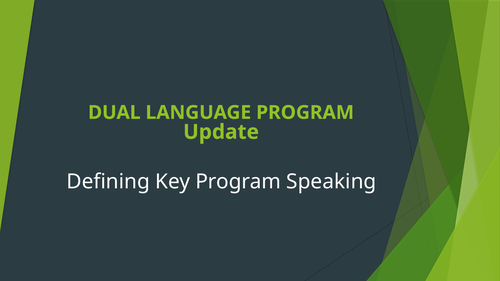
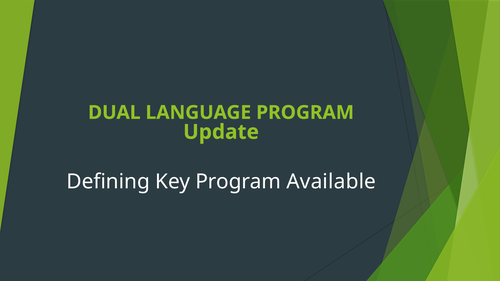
Speaking: Speaking -> Available (331, 182)
